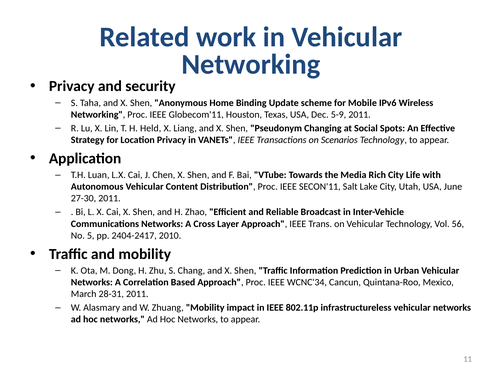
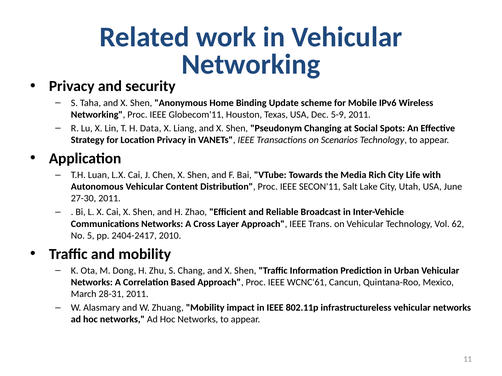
Held: Held -> Data (151, 128)
56: 56 -> 62 (458, 224)
WCNC'34: WCNC'34 -> WCNC'61 (307, 283)
